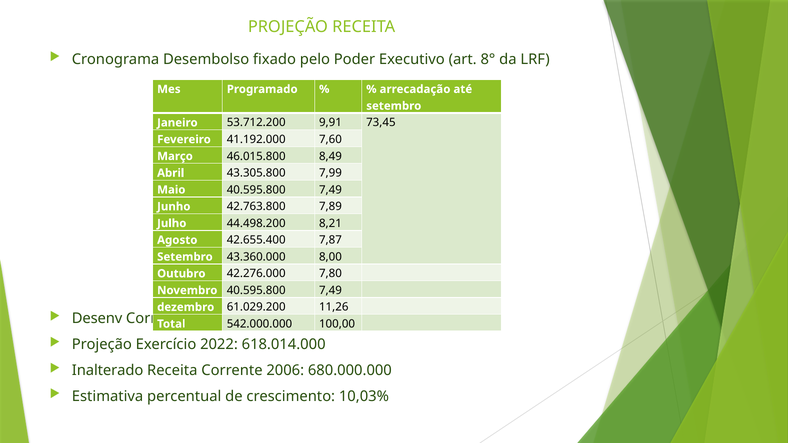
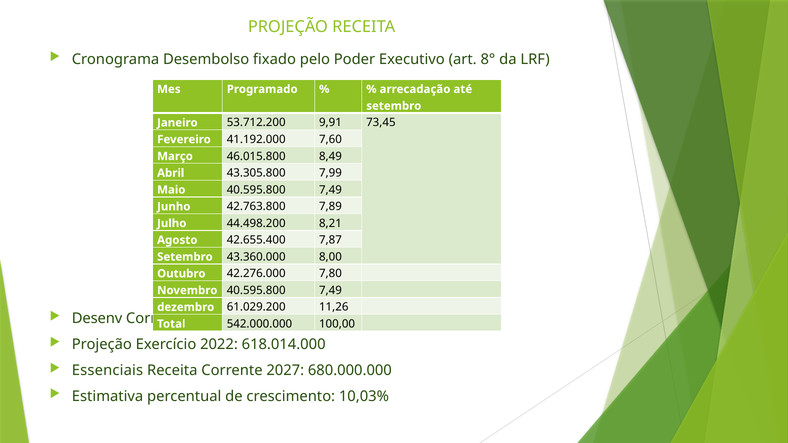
Inalterado: Inalterado -> Essenciais (107, 370)
2006: 2006 -> 2027 (285, 370)
